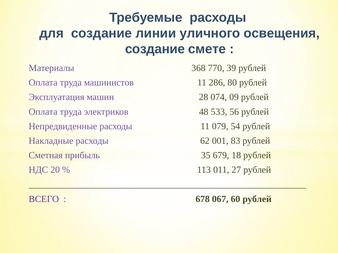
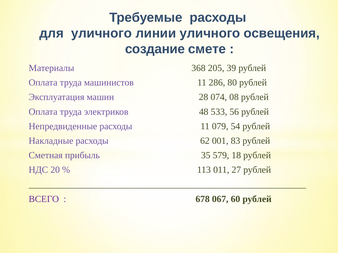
для создание: создание -> уличного (102, 33)
770: 770 -> 205 (216, 68)
09: 09 -> 08 (234, 97)
679: 679 -> 579 (221, 156)
